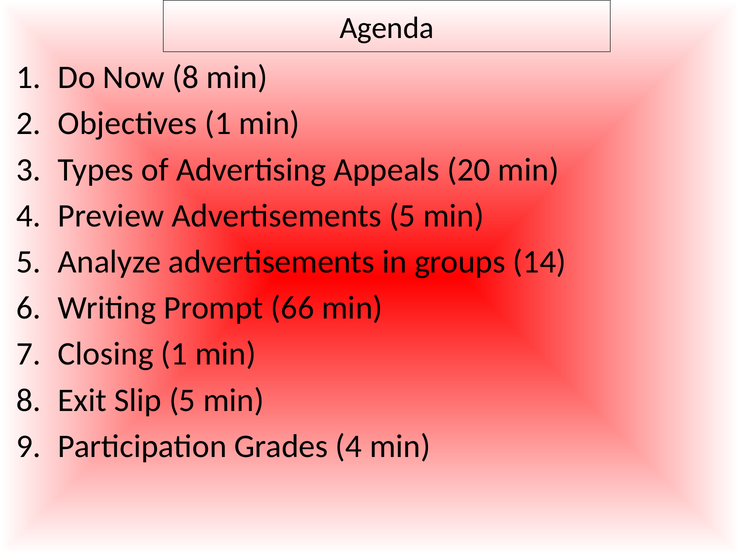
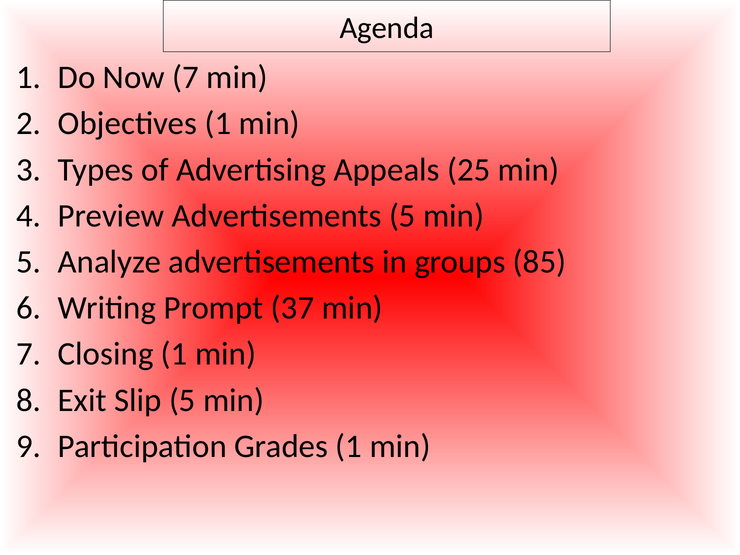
Now 8: 8 -> 7 (186, 78)
20: 20 -> 25 (469, 170)
14: 14 -> 85 (540, 262)
66: 66 -> 37 (293, 308)
Grades 4: 4 -> 1 (349, 446)
